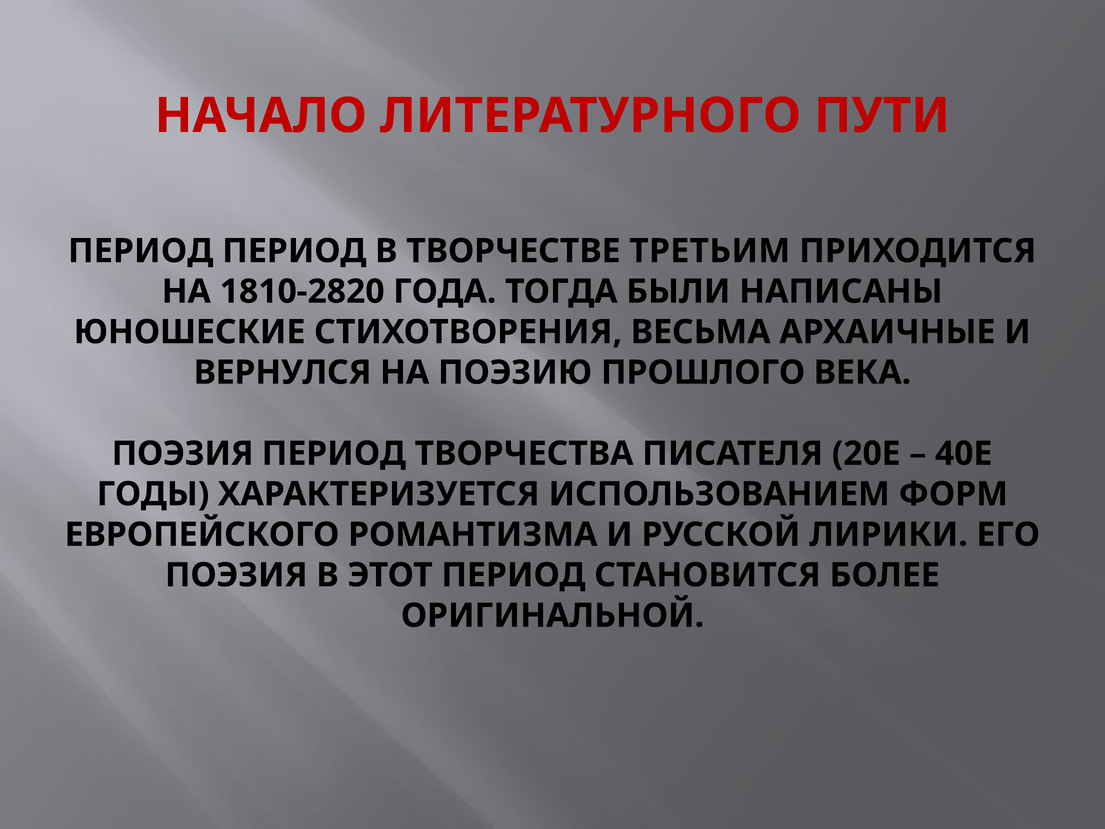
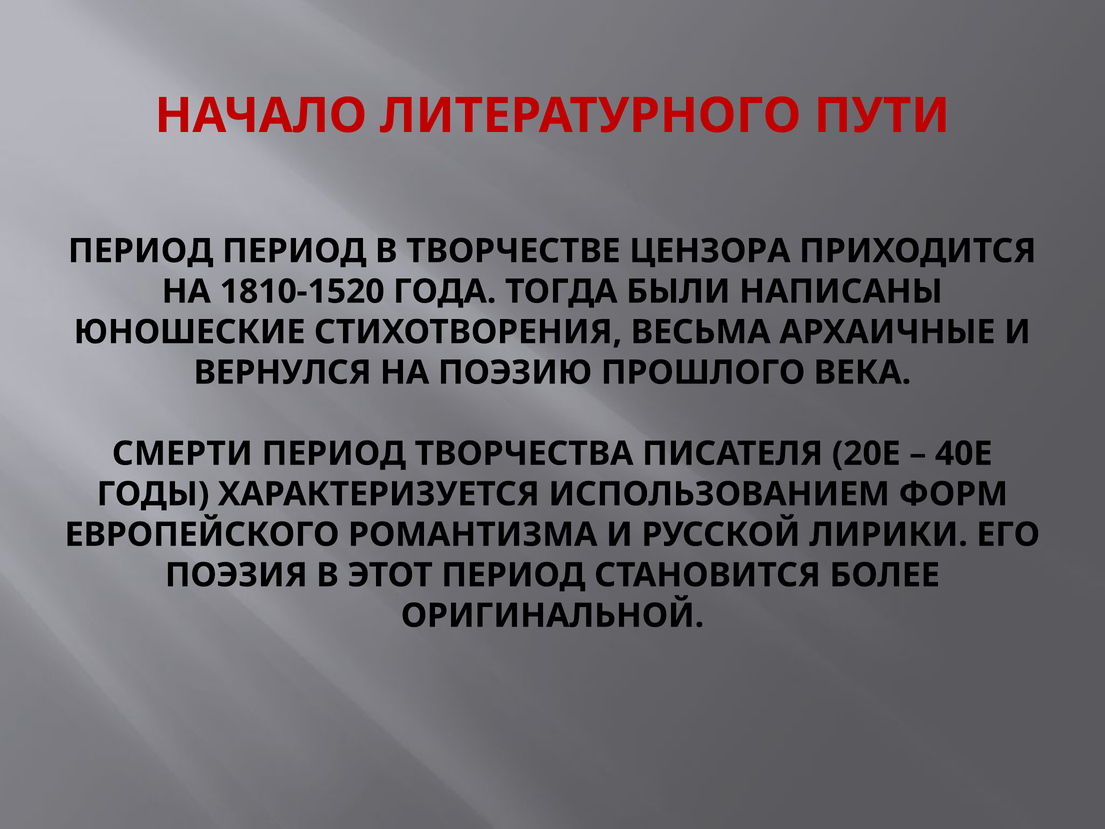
ТРЕТЬИМ: ТРЕТЬИМ -> ЦЕНЗОРА (710, 251)
1810-2820: 1810-2820 -> 1810-1520 (302, 291)
ПОЭЗИЯ: ПОЭЗИЯ -> СМЕРТИ (182, 453)
